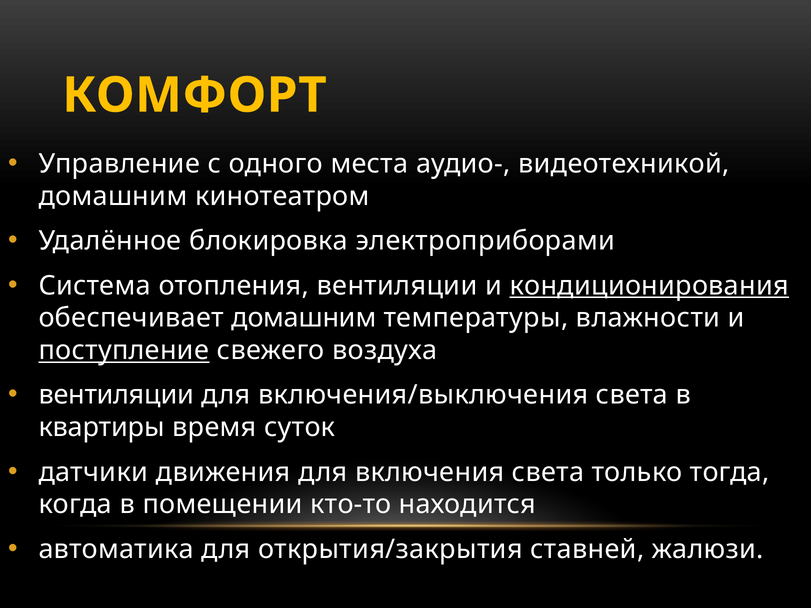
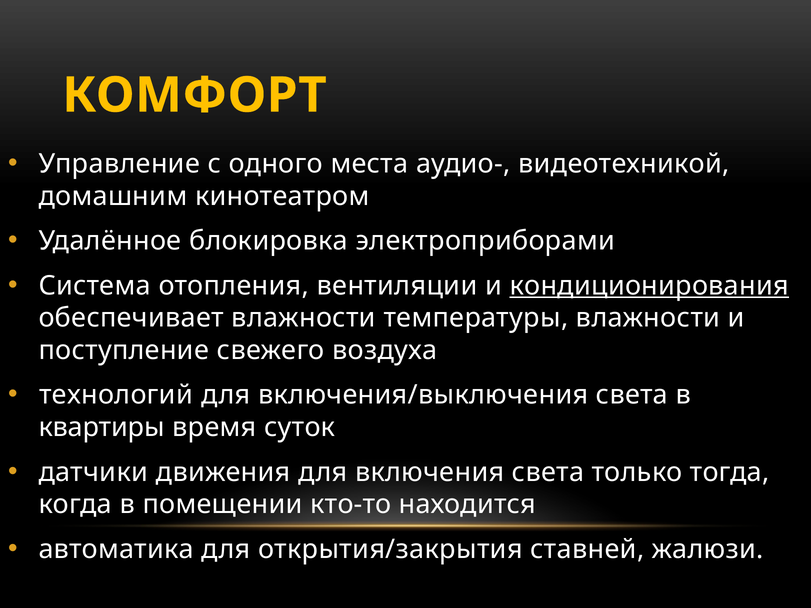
обеспечивает домашним: домашним -> влажности (304, 318)
поступление underline: present -> none (124, 351)
вентиляции: вентиляции -> технологий (116, 395)
